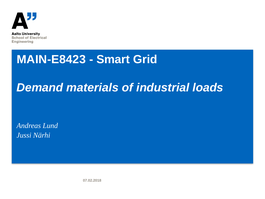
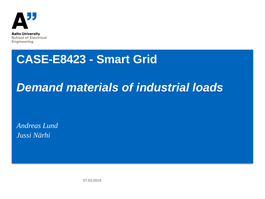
MAIN-E8423: MAIN-E8423 -> CASE-E8423 (51, 59)
